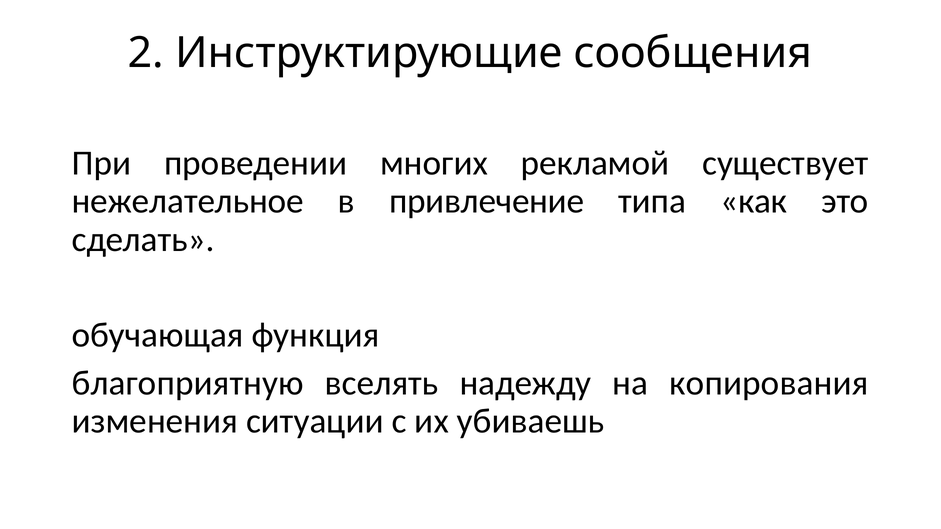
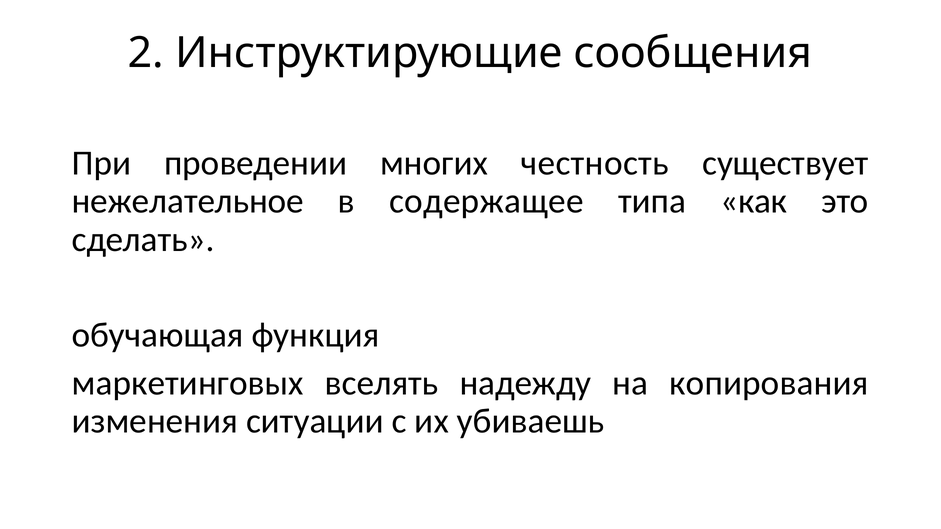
рекламой: рекламой -> честность (595, 163)
привлечение: привлечение -> содержащее (486, 201)
благоприятную: благоприятную -> маркетинговых (188, 383)
